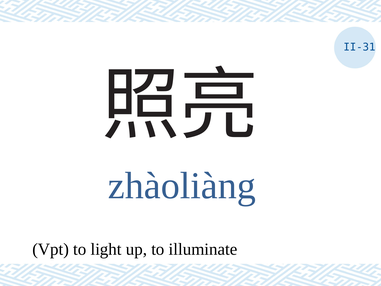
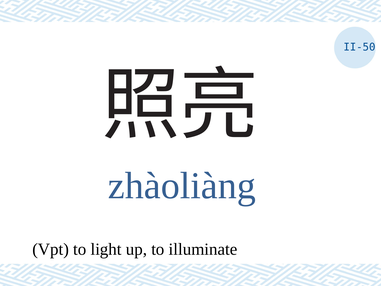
II-31: II-31 -> II-50 (359, 47)
